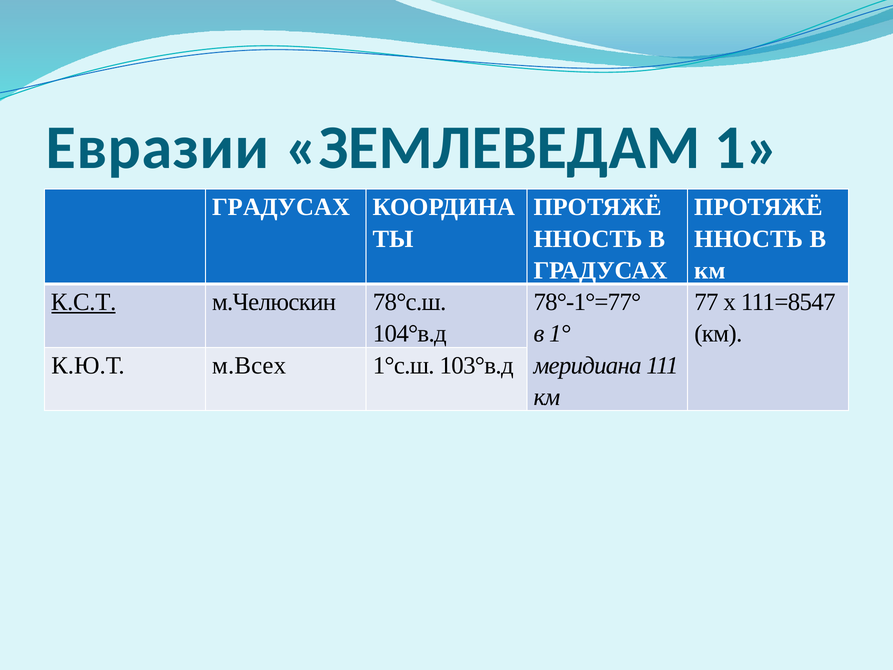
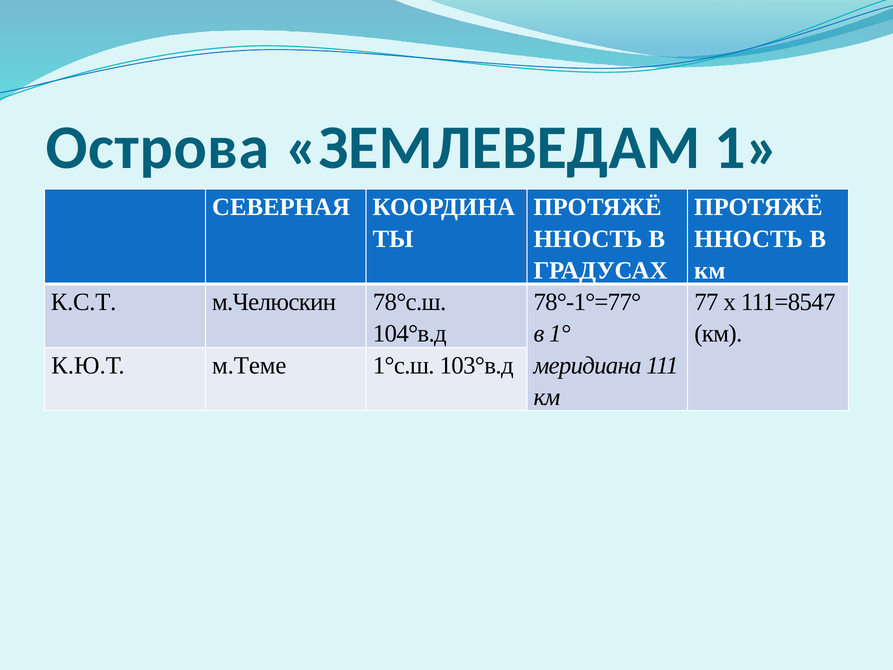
Евразии: Евразии -> Острова (158, 147)
ГРАДУСАХ: ГРАДУСАХ -> СЕВЕРНАЯ (281, 207)
К.С.Т underline: present -> none (84, 302)
м.Всех: м.Всех -> м.Теме (249, 365)
